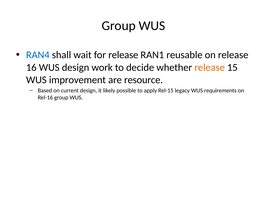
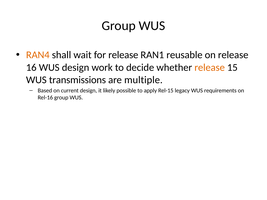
RAN4 colour: blue -> orange (38, 55)
improvement: improvement -> transmissions (77, 80)
resource: resource -> multiple (143, 80)
